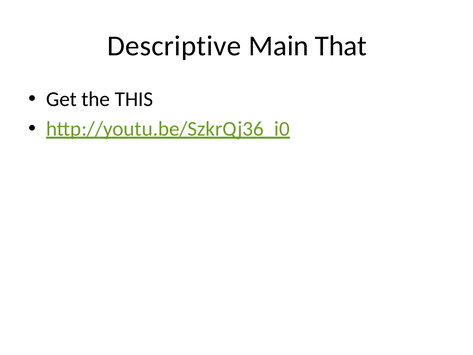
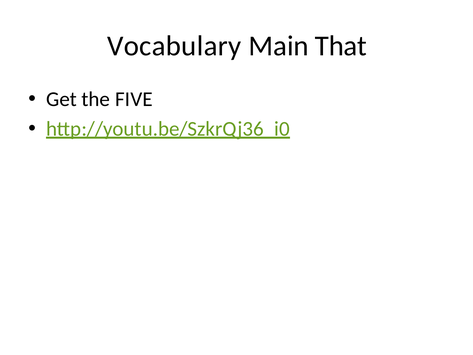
Descriptive: Descriptive -> Vocabulary (174, 46)
THIS: THIS -> FIVE (134, 99)
